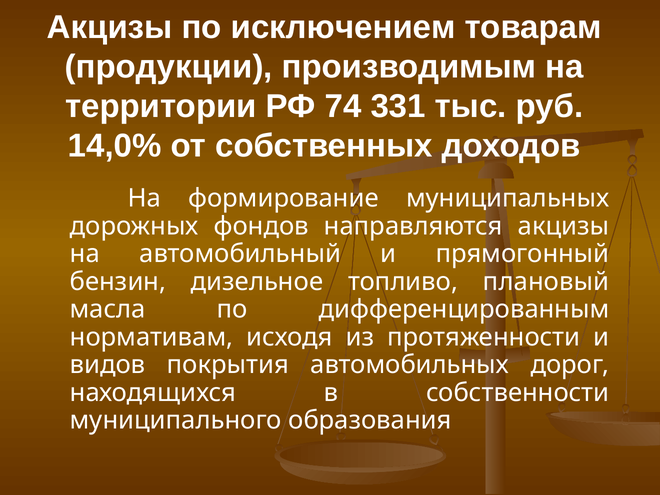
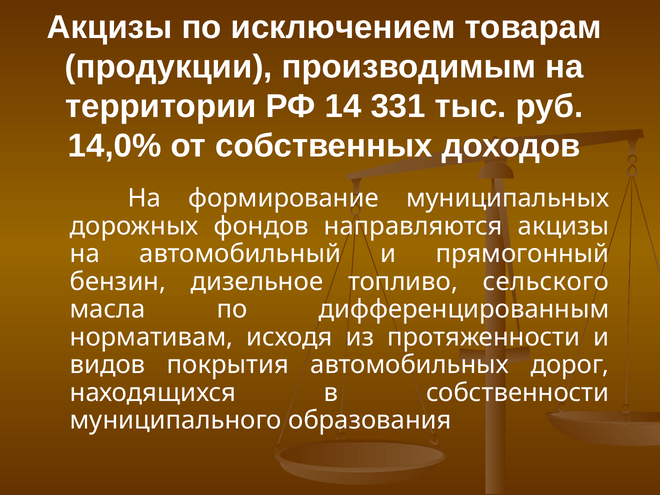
74: 74 -> 14 (343, 106)
плановый: плановый -> сельского (546, 282)
